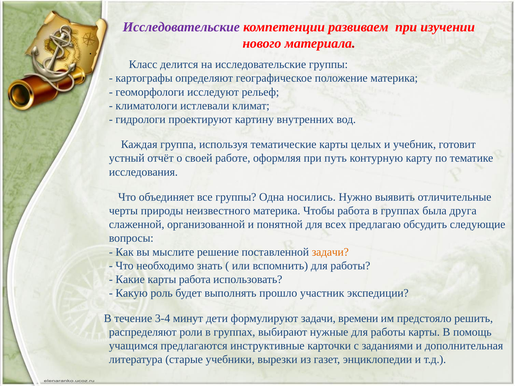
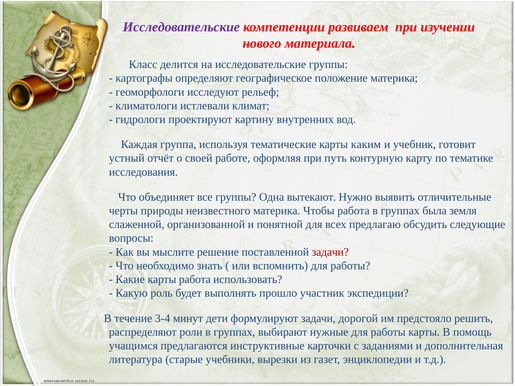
целых: целых -> каким (366, 145)
носились: носились -> вытекают (311, 197)
друга: друга -> земля (463, 211)
задачи colour: orange -> red (330, 252)
времени: времени -> дорогой (358, 318)
